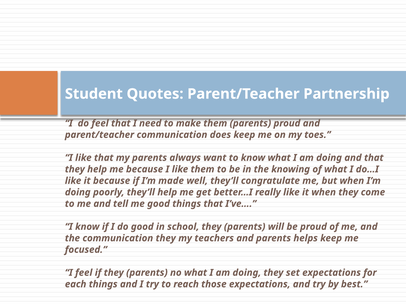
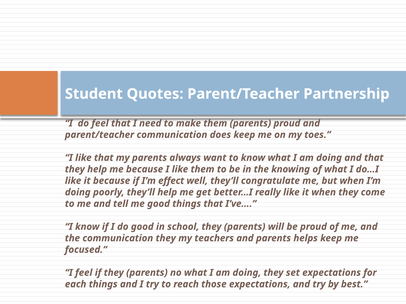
made: made -> effect (171, 181)
